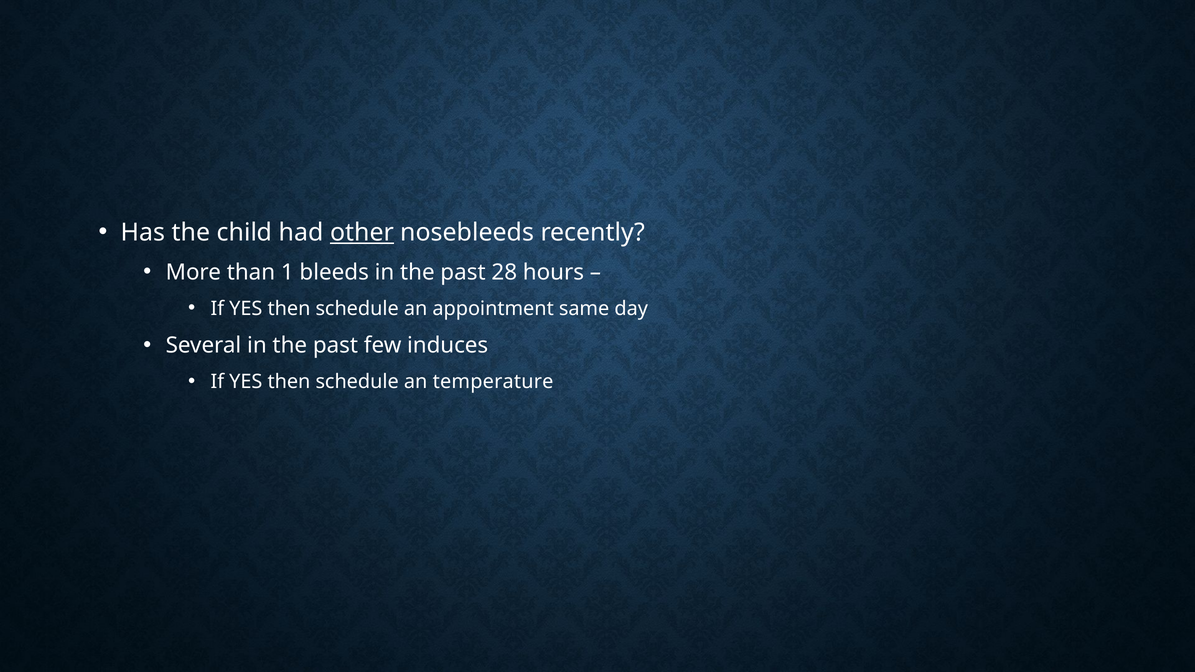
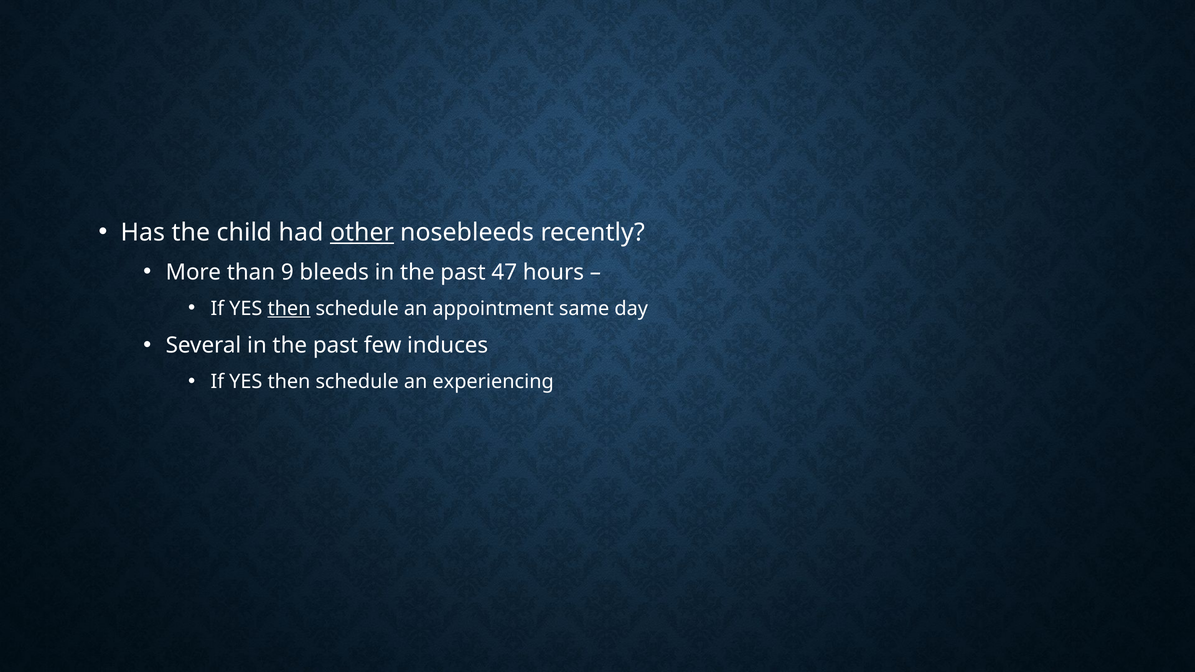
1: 1 -> 9 (287, 272)
28: 28 -> 47 (504, 272)
then underline: none -> present (289, 309)
temperature: temperature -> experiencing (493, 382)
